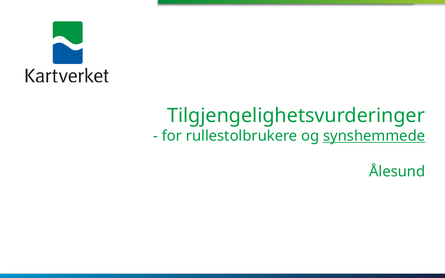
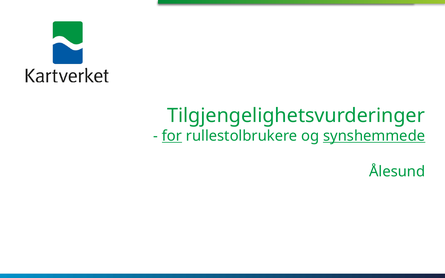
for underline: none -> present (172, 136)
